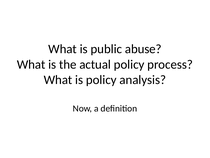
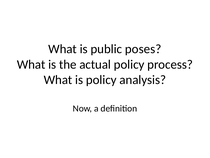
abuse: abuse -> poses (143, 49)
